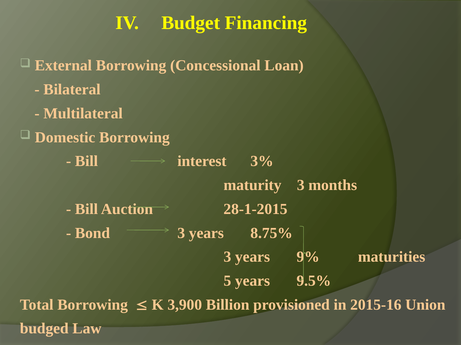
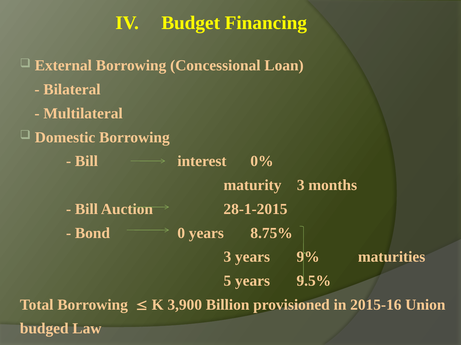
3%: 3% -> 0% (262, 162)
Bond 3: 3 -> 0 (181, 233)
